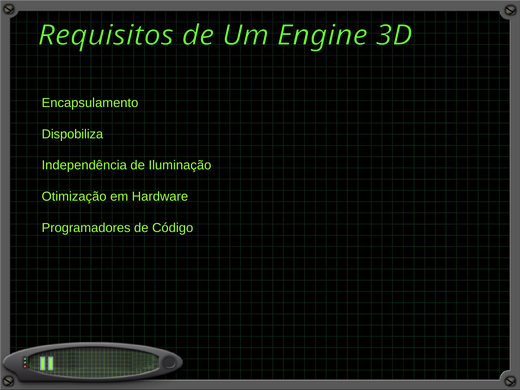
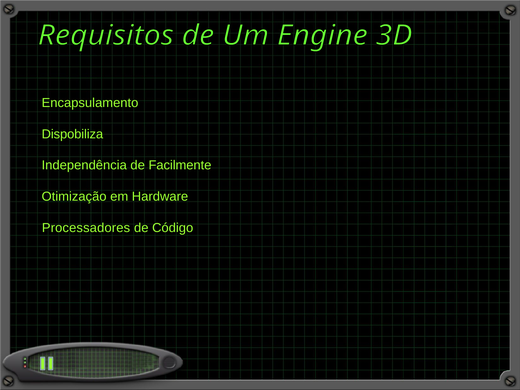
Iluminação: Iluminação -> Facilmente (180, 165)
Programadores: Programadores -> Processadores (86, 228)
